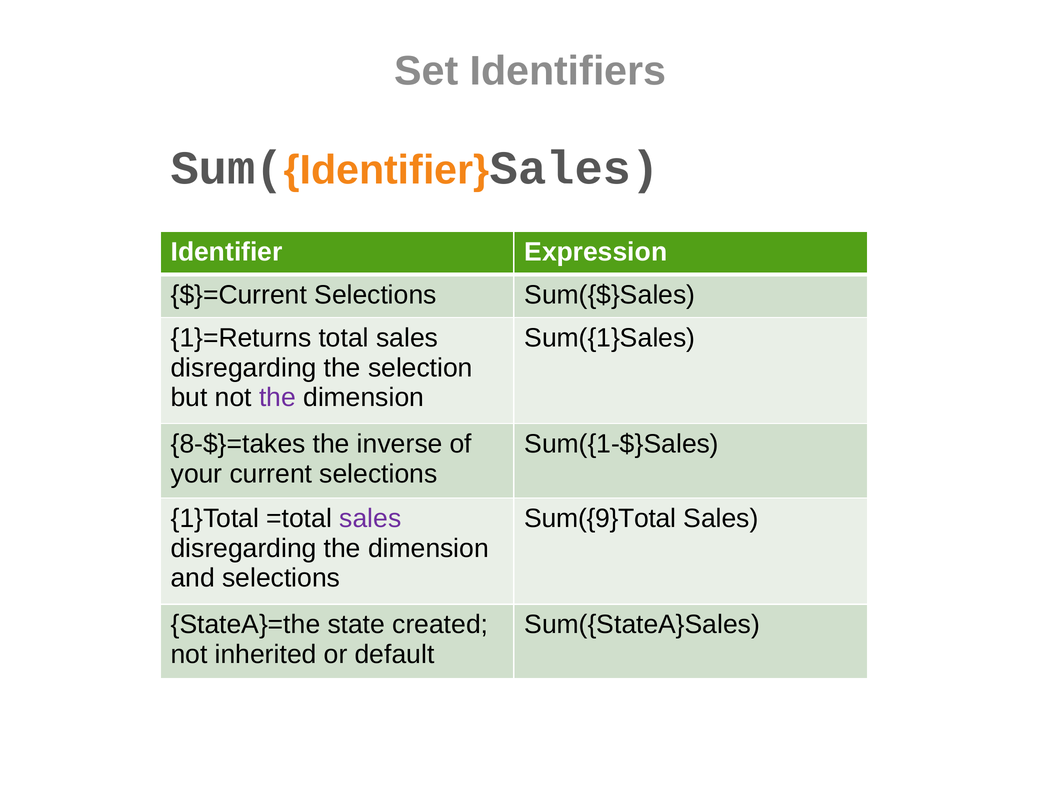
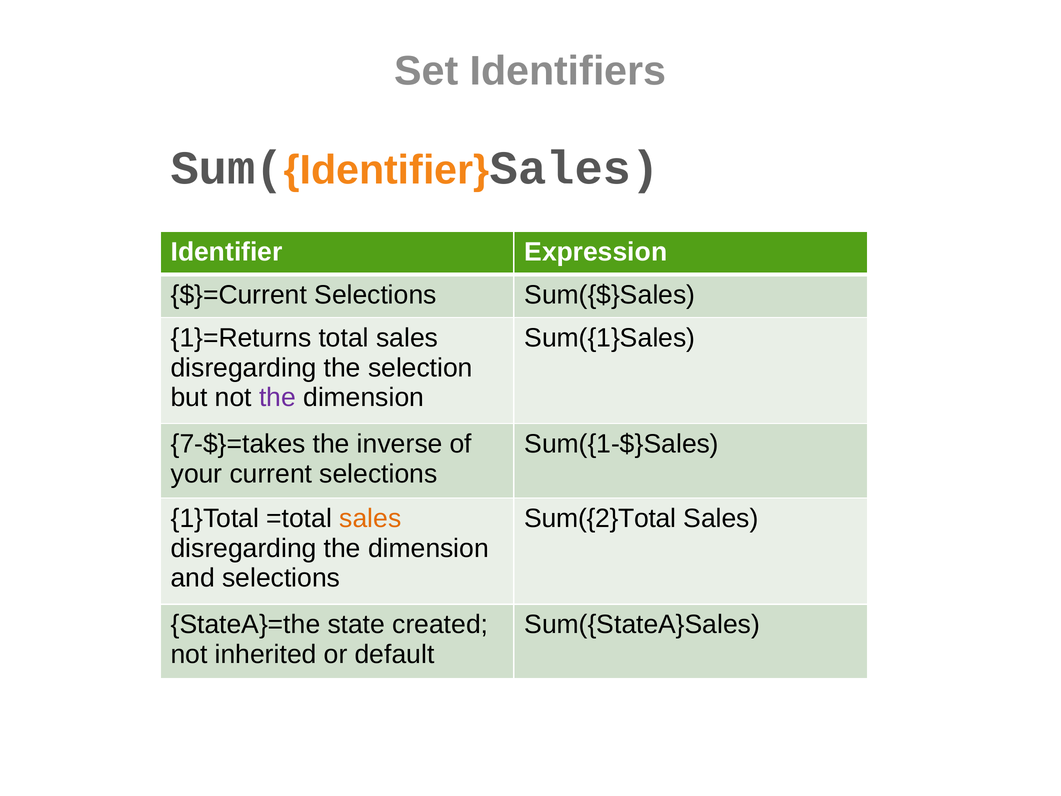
8-$}=takes: 8-$}=takes -> 7-$}=takes (238, 444)
sales colour: purple -> orange (370, 518)
Sum({9}Total: Sum({9}Total -> Sum({2}Total (600, 518)
